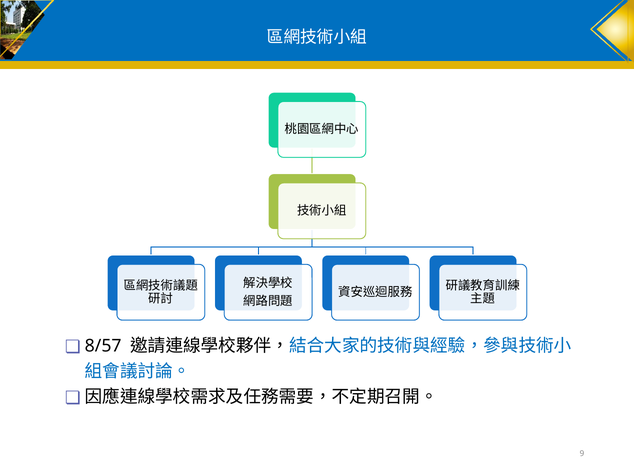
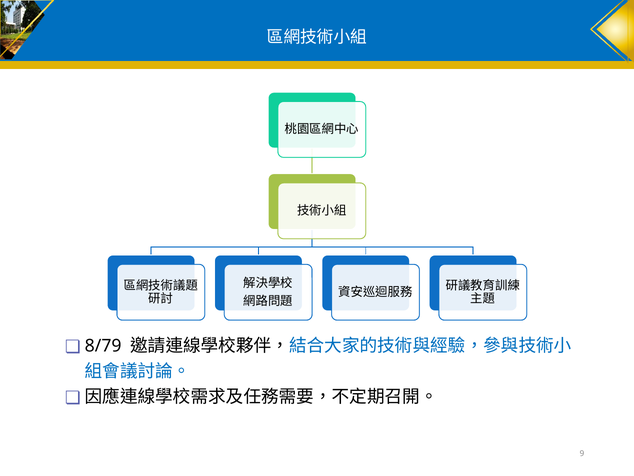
8/57: 8/57 -> 8/79 (103, 346)
